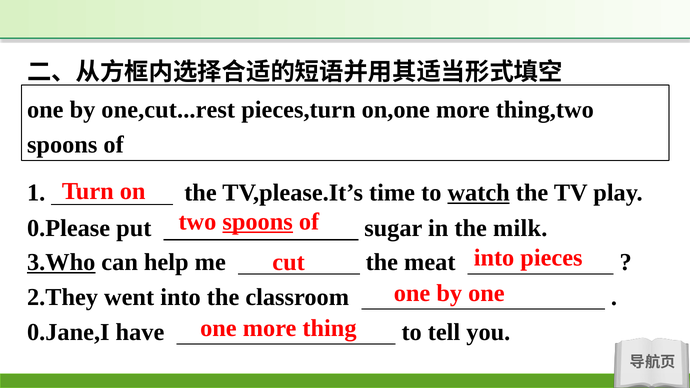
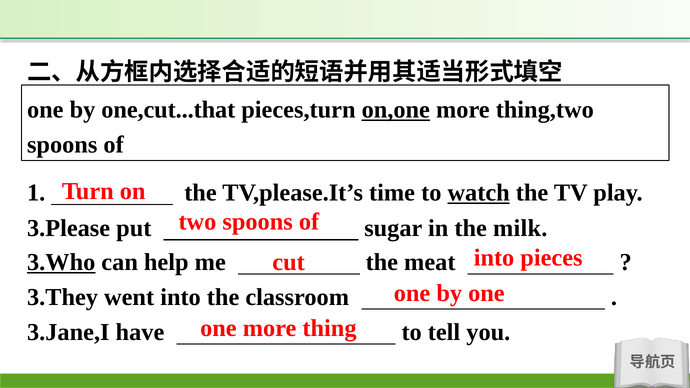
one,cut...rest: one,cut...rest -> one,cut...that (168, 110)
on,one underline: none -> present (396, 110)
spoons underline: present -> none (258, 222)
0.Please: 0.Please -> 3.Please (69, 228)
2.They: 2.They -> 3.They (63, 297)
0.Jane,I: 0.Jane,I -> 3.Jane,I (68, 332)
